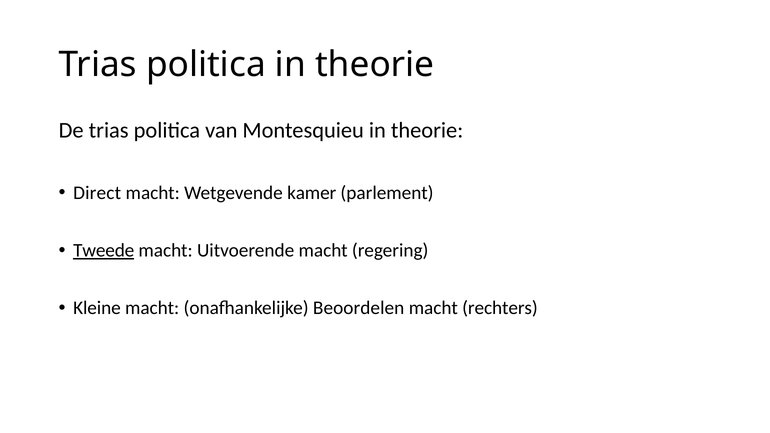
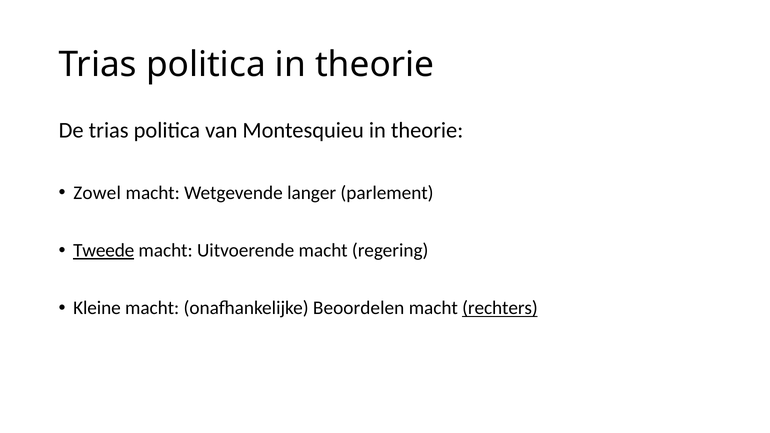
Direct: Direct -> Zowel (97, 193)
kamer: kamer -> langer (312, 193)
rechters underline: none -> present (500, 308)
